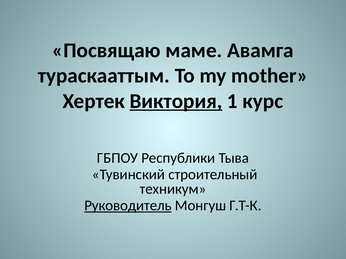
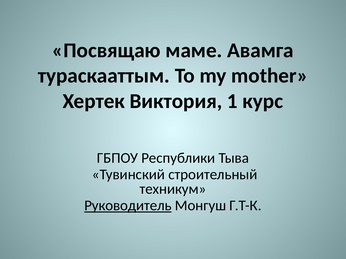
Виктория underline: present -> none (176, 101)
